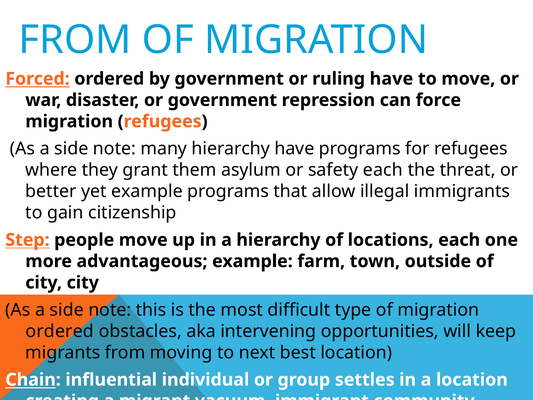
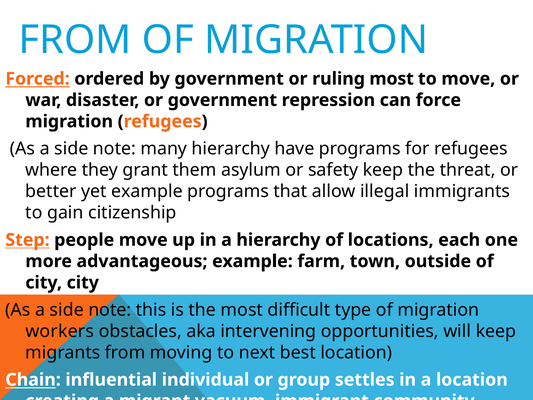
ruling have: have -> most (392, 79)
safety each: each -> keep (383, 170)
ordered: ordered -> workers (60, 331)
